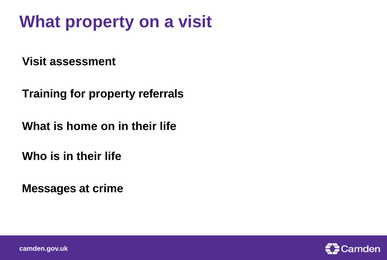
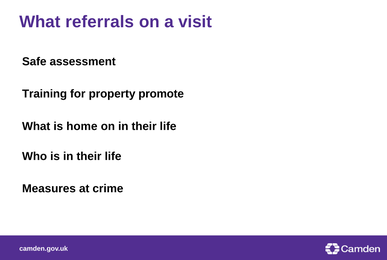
What property: property -> referrals (100, 22)
Visit: Visit -> Safe (34, 61)
referrals: referrals -> promote (161, 94)
Messages: Messages -> Measures (49, 188)
